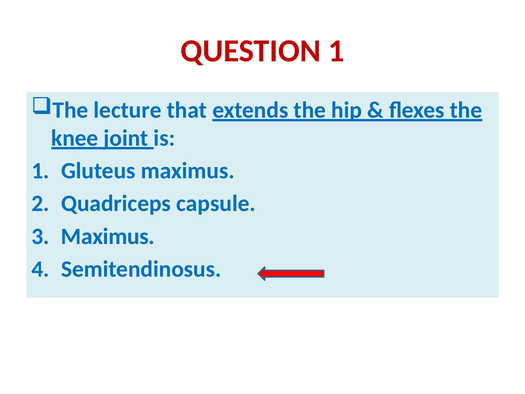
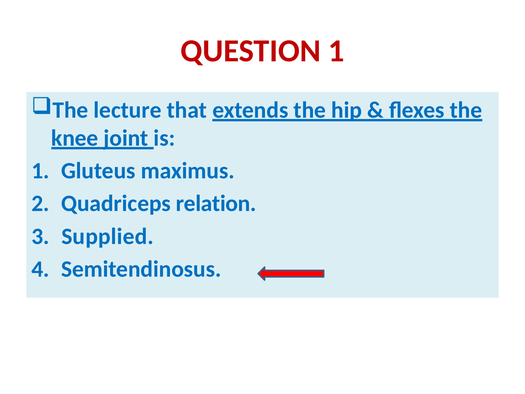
capsule: capsule -> relation (216, 203)
Maximus: Maximus -> Supplied (108, 236)
